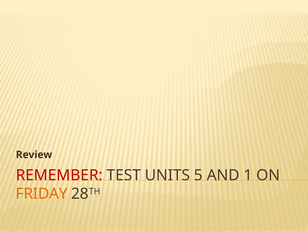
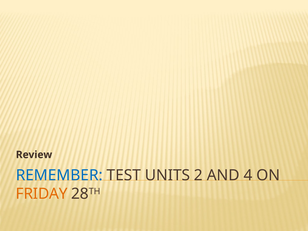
REMEMBER colour: red -> blue (59, 175)
5: 5 -> 2 (198, 175)
1: 1 -> 4 (248, 175)
